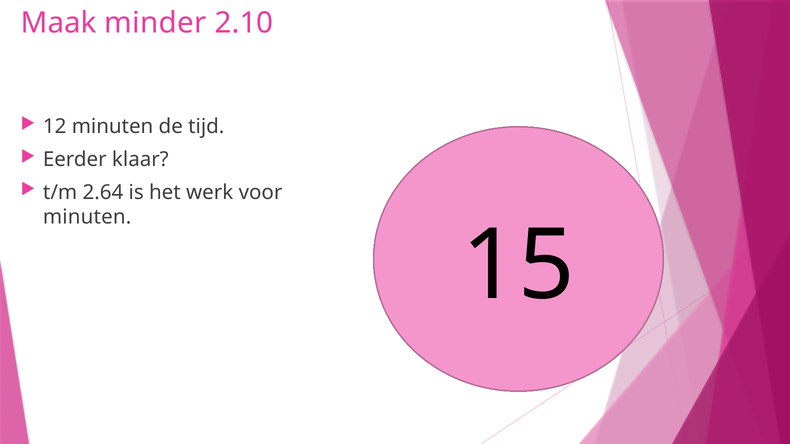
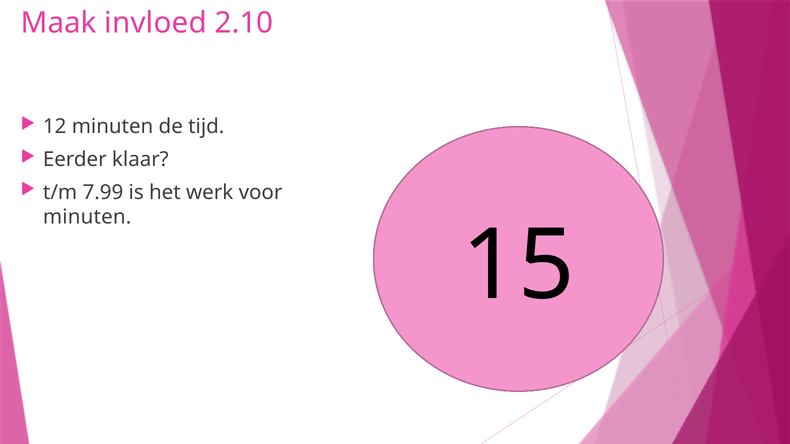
minder: minder -> invloed (156, 23)
2.64: 2.64 -> 7.99 (103, 193)
